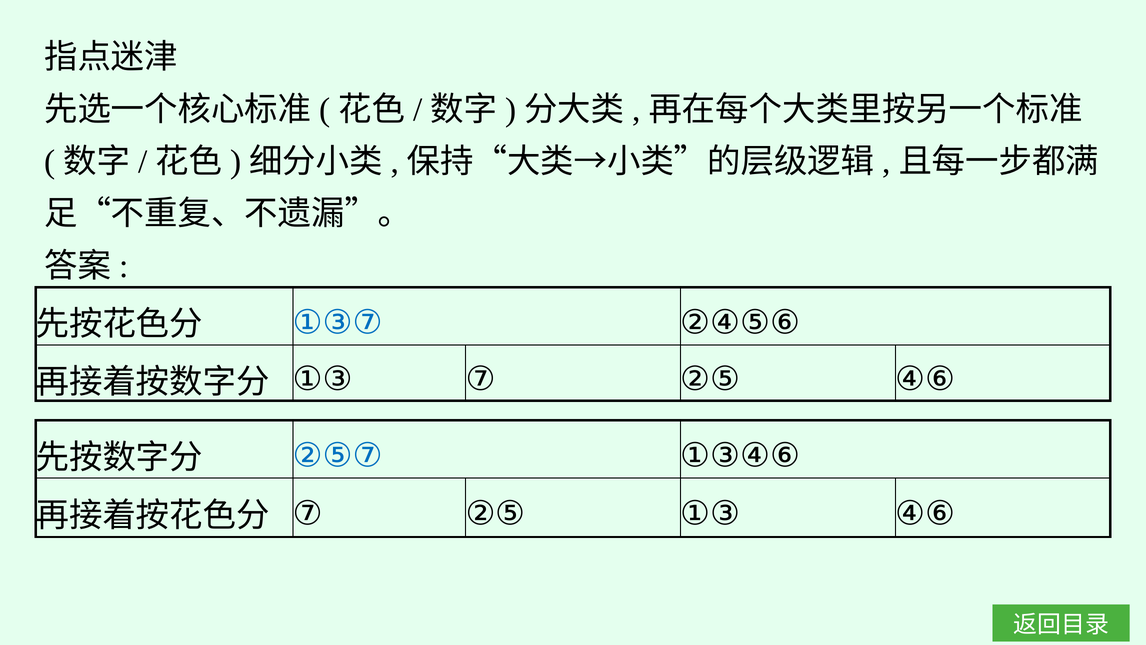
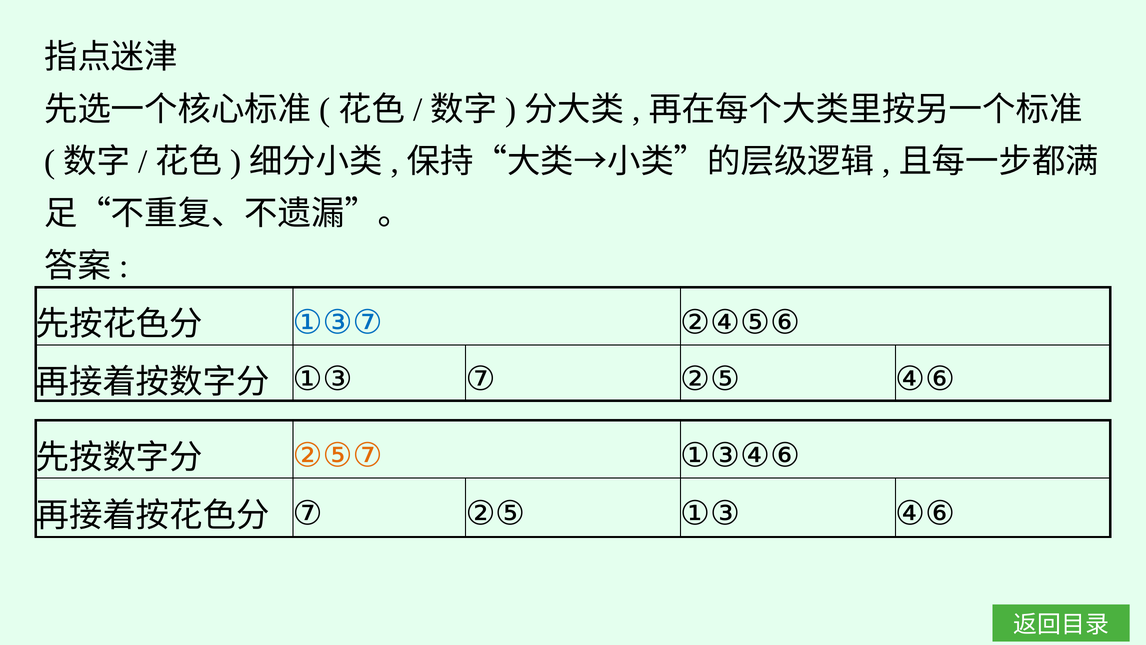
②⑤⑦ colour: blue -> orange (338, 455)
